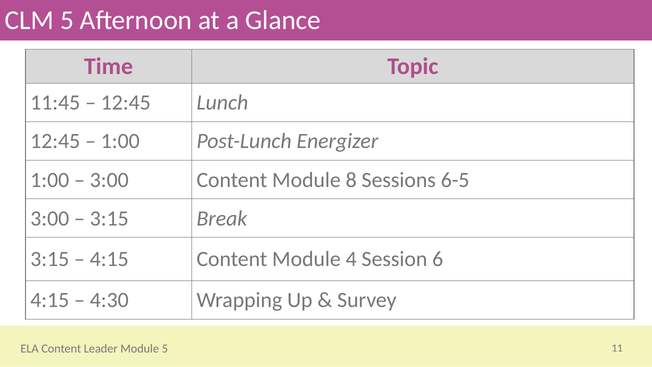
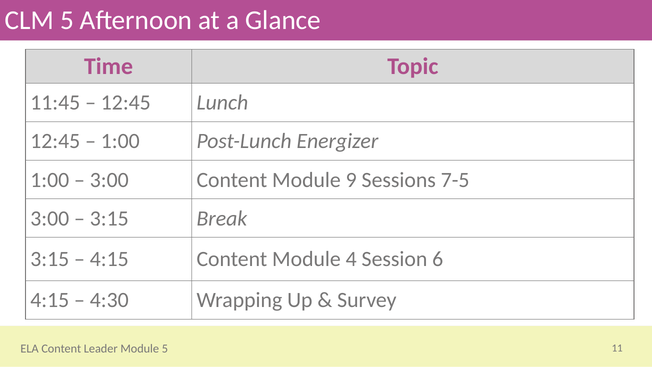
8: 8 -> 9 (351, 180)
6-5: 6-5 -> 7-5 (455, 180)
